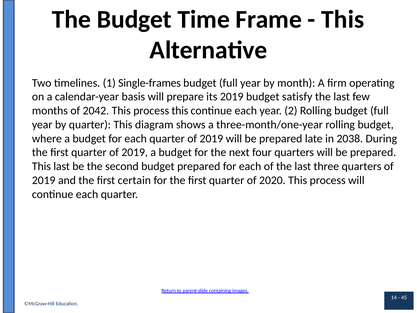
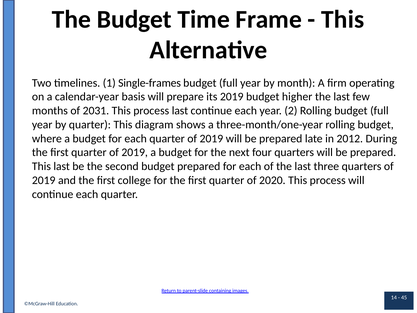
satisfy: satisfy -> higher (297, 97)
2042: 2042 -> 2031 (96, 111)
process this: this -> last (180, 111)
2038: 2038 -> 2012 (350, 138)
certain: certain -> college (134, 180)
